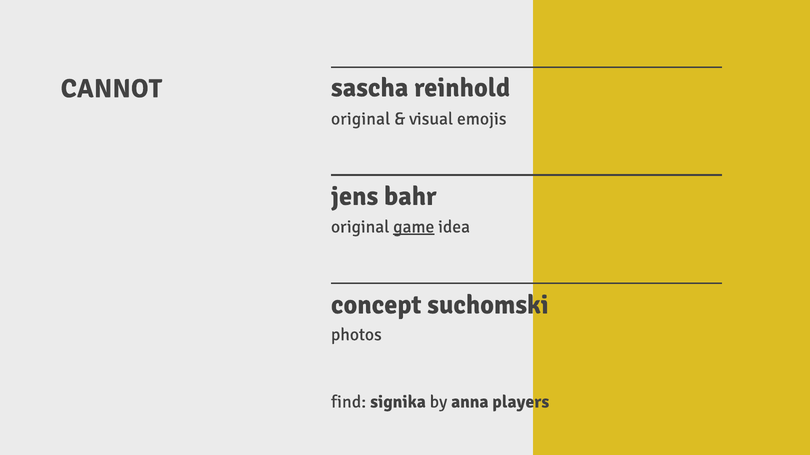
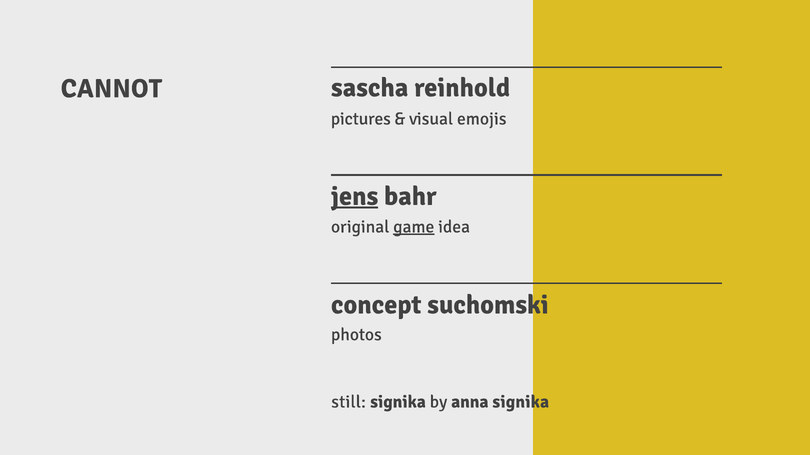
original: original -> pictures (361, 119)
jens underline: none -> present (355, 196)
find: find -> still (349, 402)
anna players: players -> signika (521, 402)
